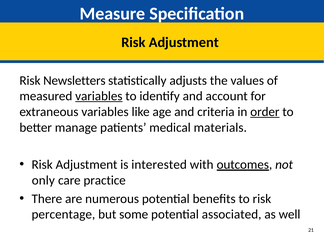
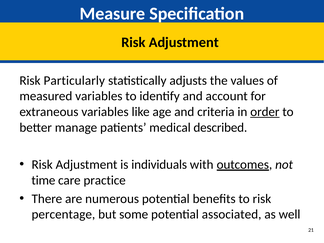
Newsletters: Newsletters -> Particularly (74, 80)
variables underline: present -> none (99, 96)
materials: materials -> described (220, 127)
interested: interested -> individuals (159, 165)
only: only -> time (43, 180)
